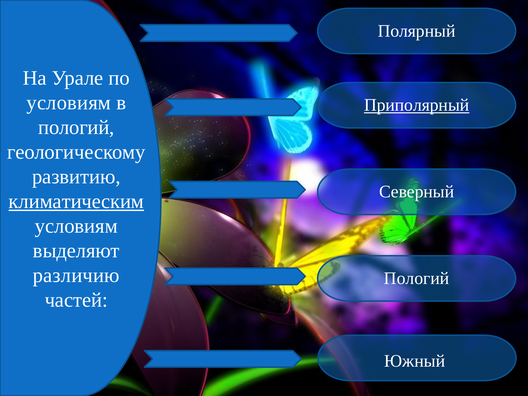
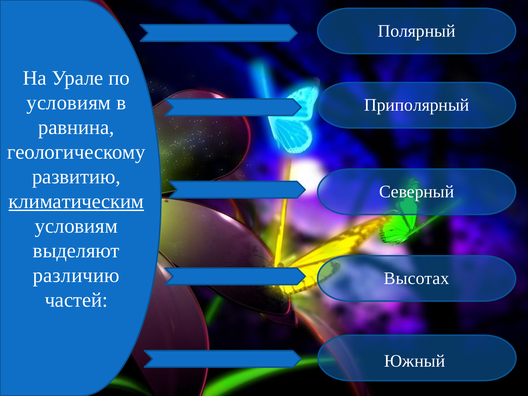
Приполярный underline: present -> none (417, 105)
пологий: пологий -> равнина (76, 128)
Пологий: Пологий -> Высотах (417, 278)
